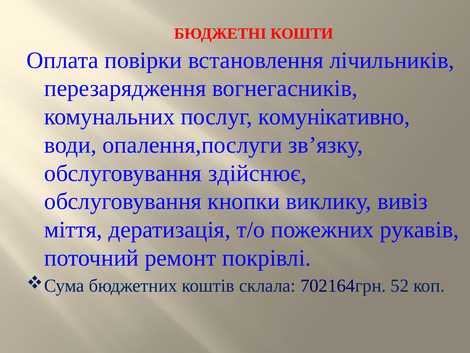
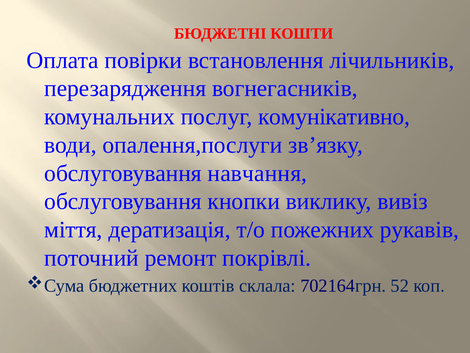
здійснює: здійснює -> навчання (257, 173)
